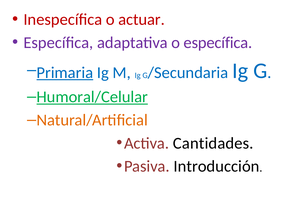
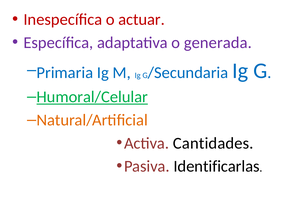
o específica: específica -> generada (218, 43)
Primaria underline: present -> none (65, 73)
Introducción: Introducción -> Identificarlas (217, 167)
